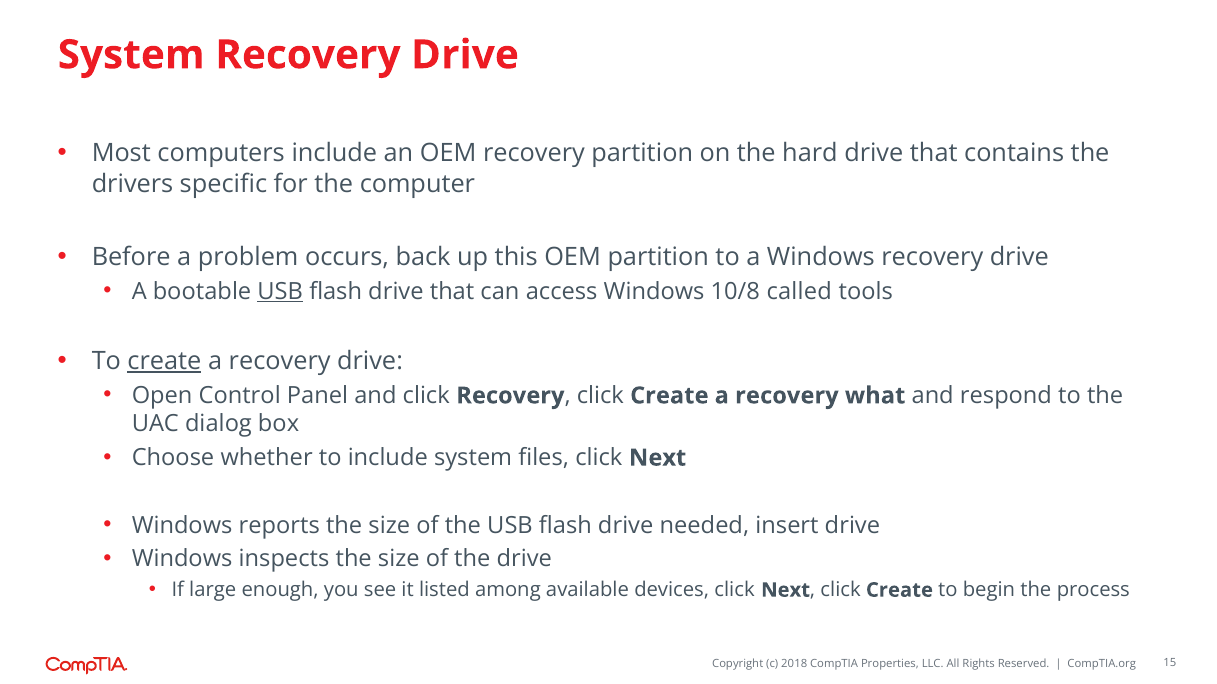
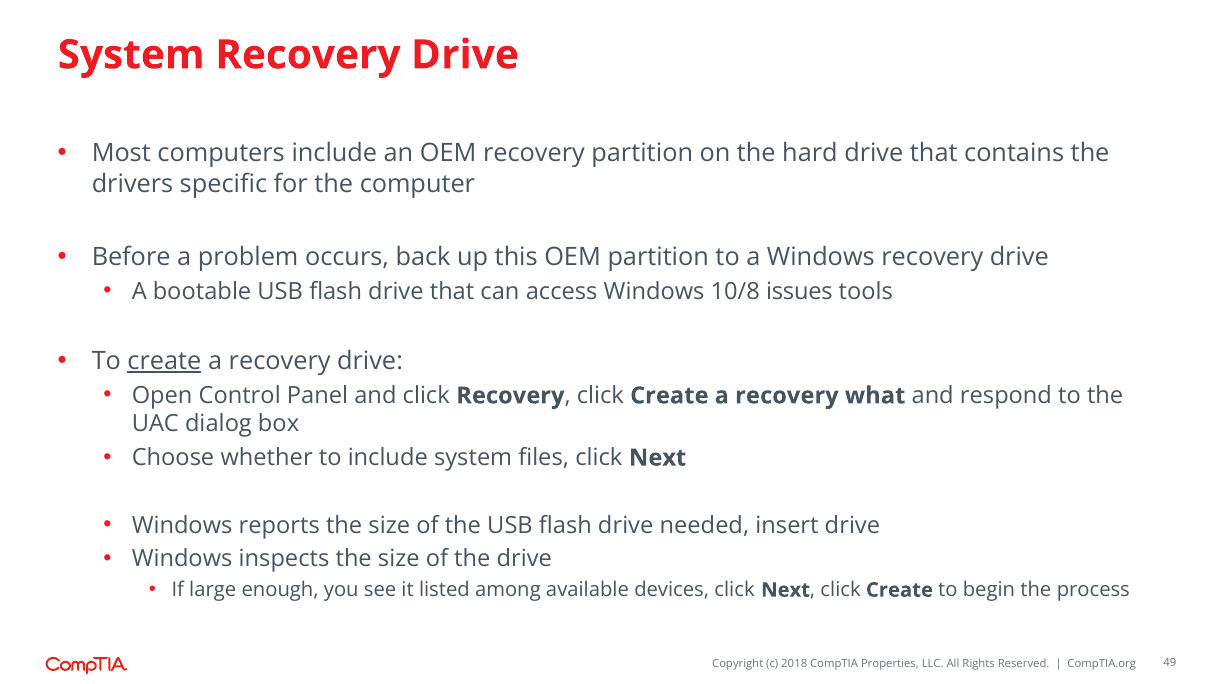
USB underline: present -> none (280, 292)
called: called -> issues (799, 292)
15: 15 -> 49 (1170, 663)
